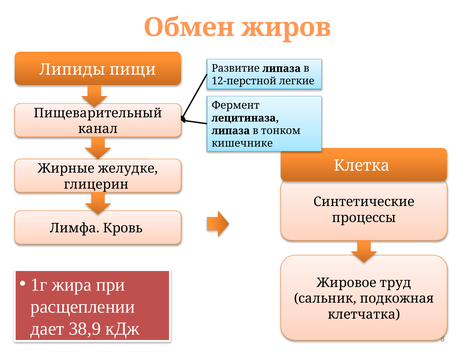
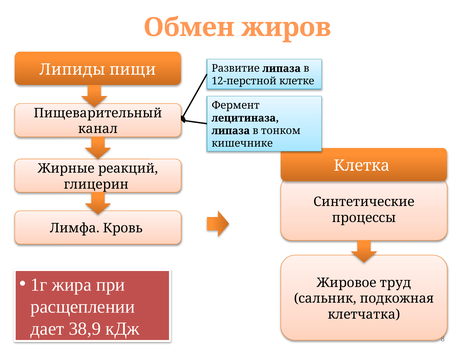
легкие: легкие -> клетке (297, 81)
желудке: желудке -> реакций (128, 169)
